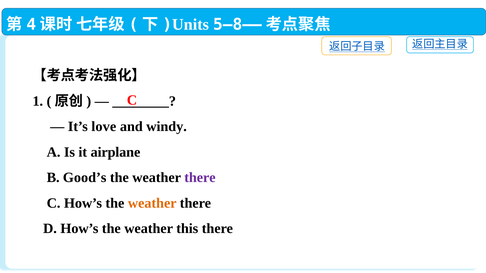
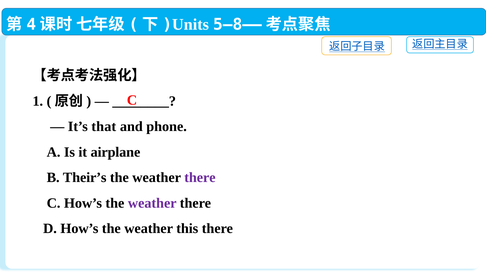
love: love -> that (104, 127)
windy: windy -> phone (167, 127)
Good’s: Good’s -> Their’s (85, 178)
weather colour: orange -> purple (152, 203)
